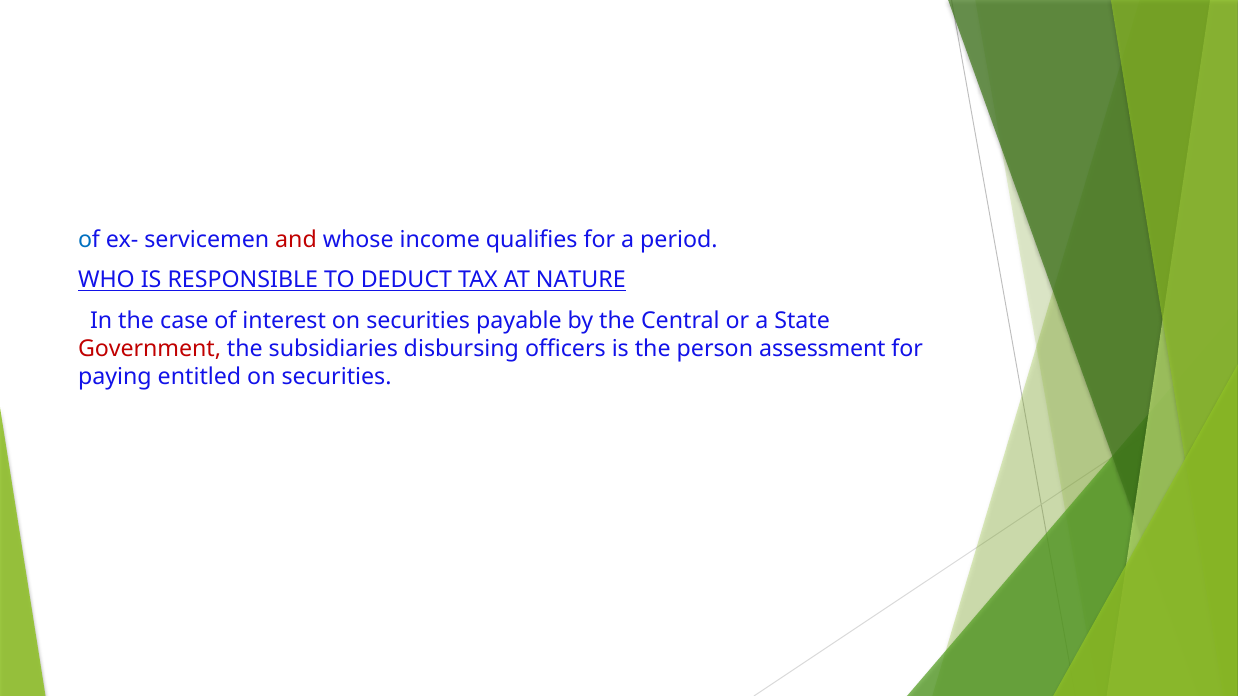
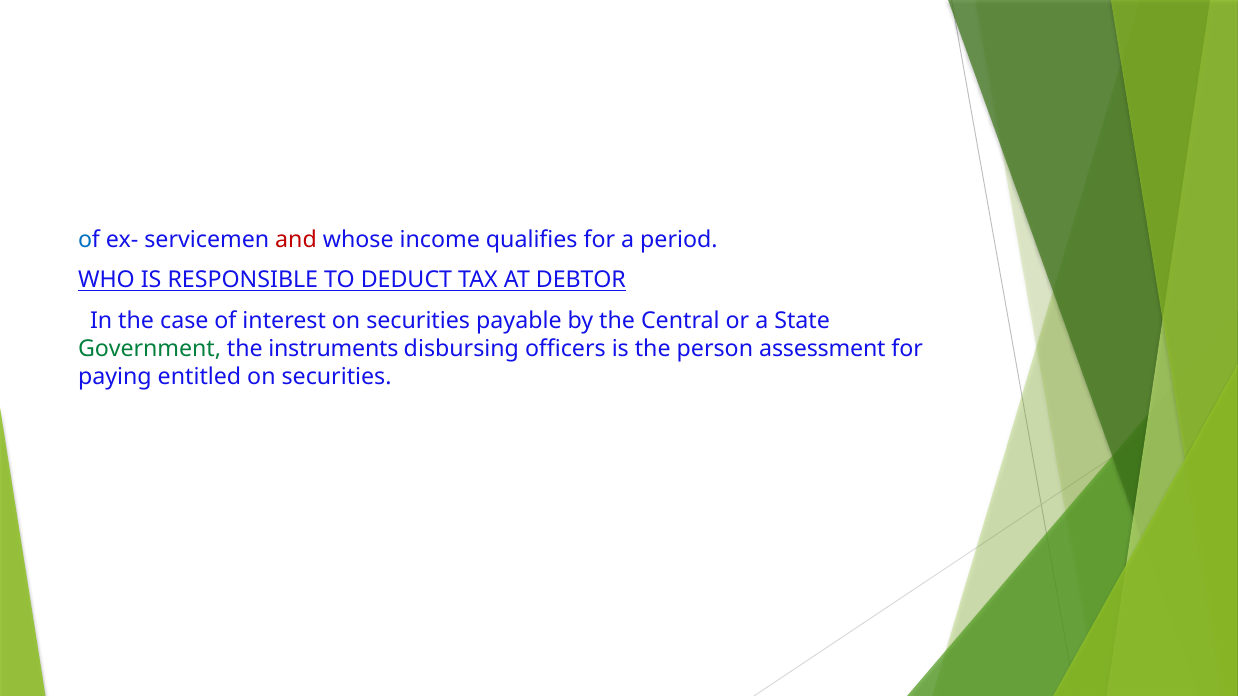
NATURE: NATURE -> DEBTOR (581, 280)
Government colour: red -> green (150, 349)
subsidiaries: subsidiaries -> instruments (333, 349)
